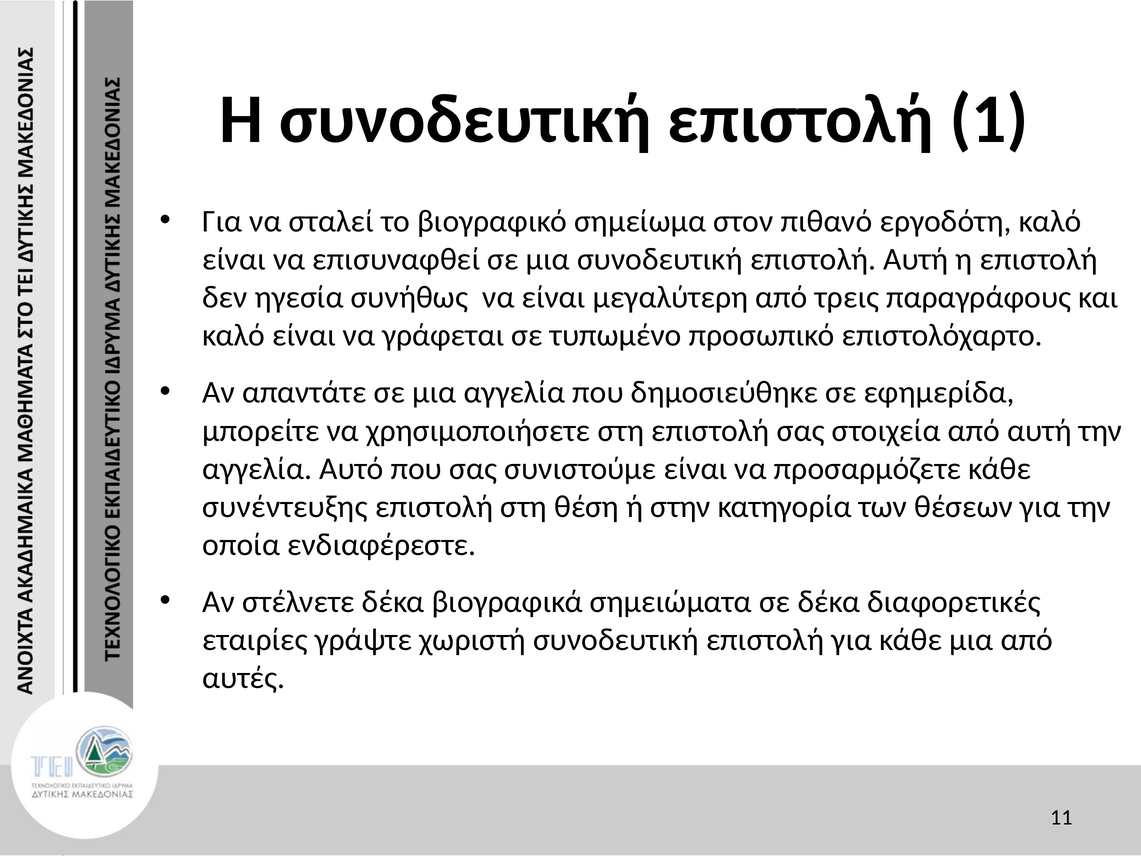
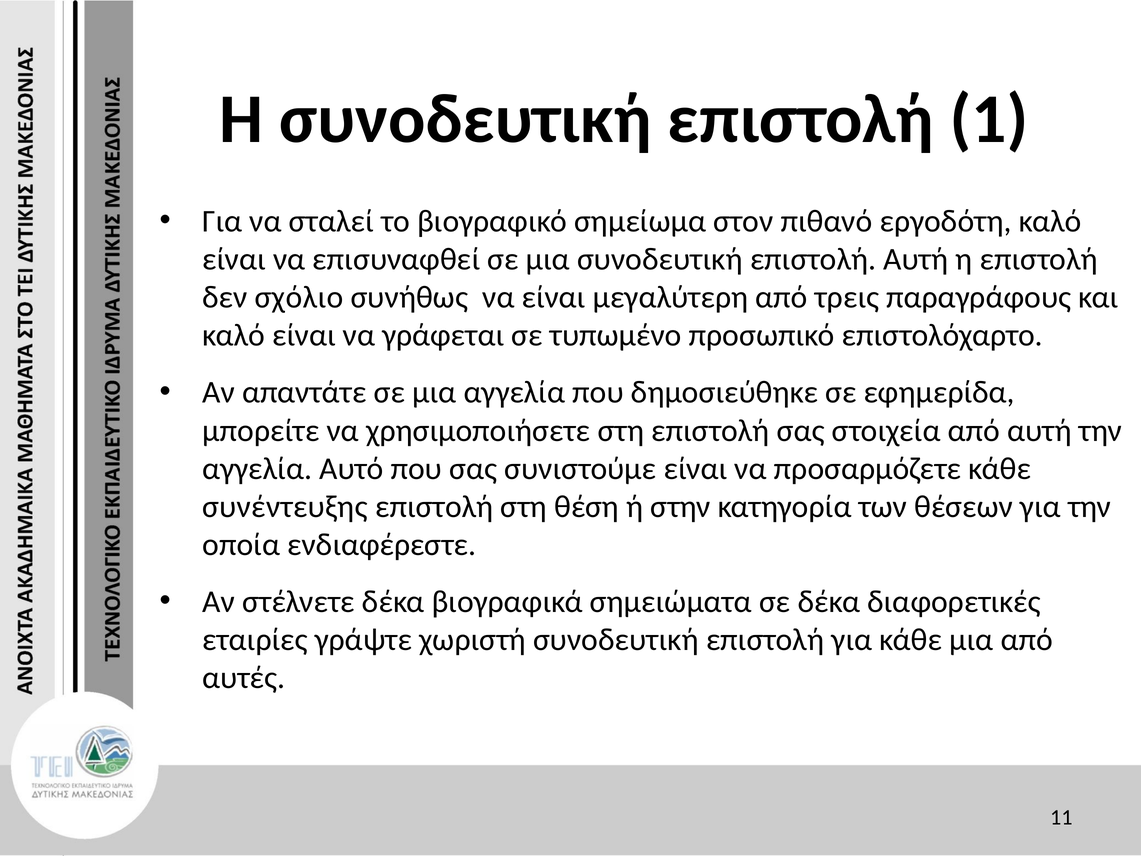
ηγεσία: ηγεσία -> σχόλιο (299, 297)
